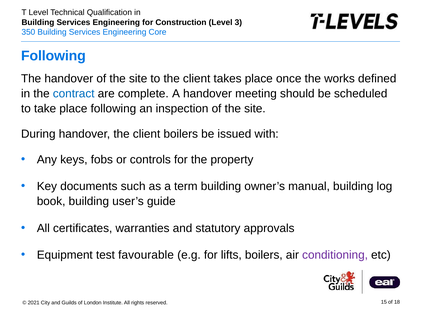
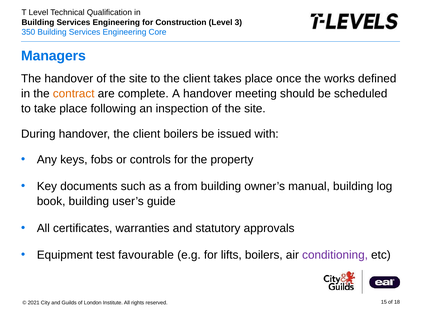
Following: Following -> Managers (53, 56)
contract colour: blue -> orange (74, 93)
term: term -> from (186, 186)
